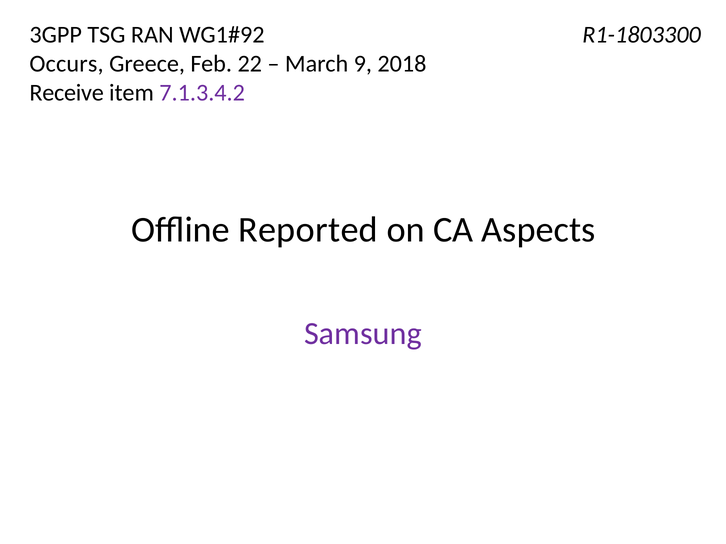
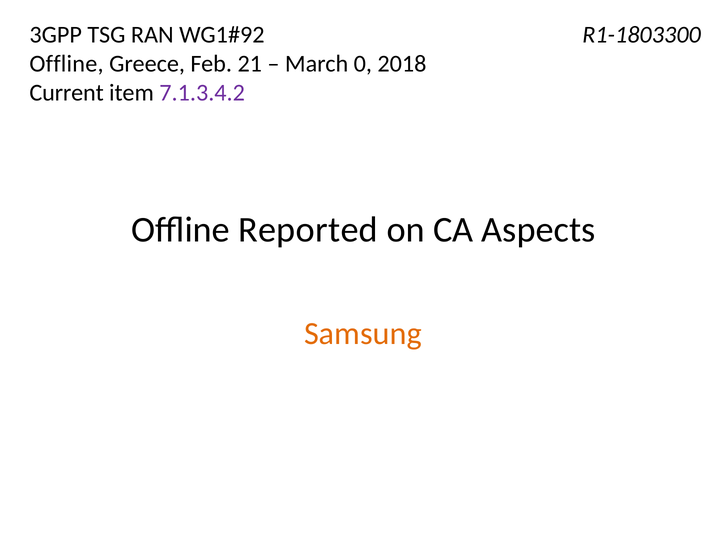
Occurs: Occurs -> Offline (66, 64)
22: 22 -> 21 (250, 64)
9: 9 -> 0 (363, 64)
Receive: Receive -> Current (67, 93)
Samsung colour: purple -> orange (363, 334)
